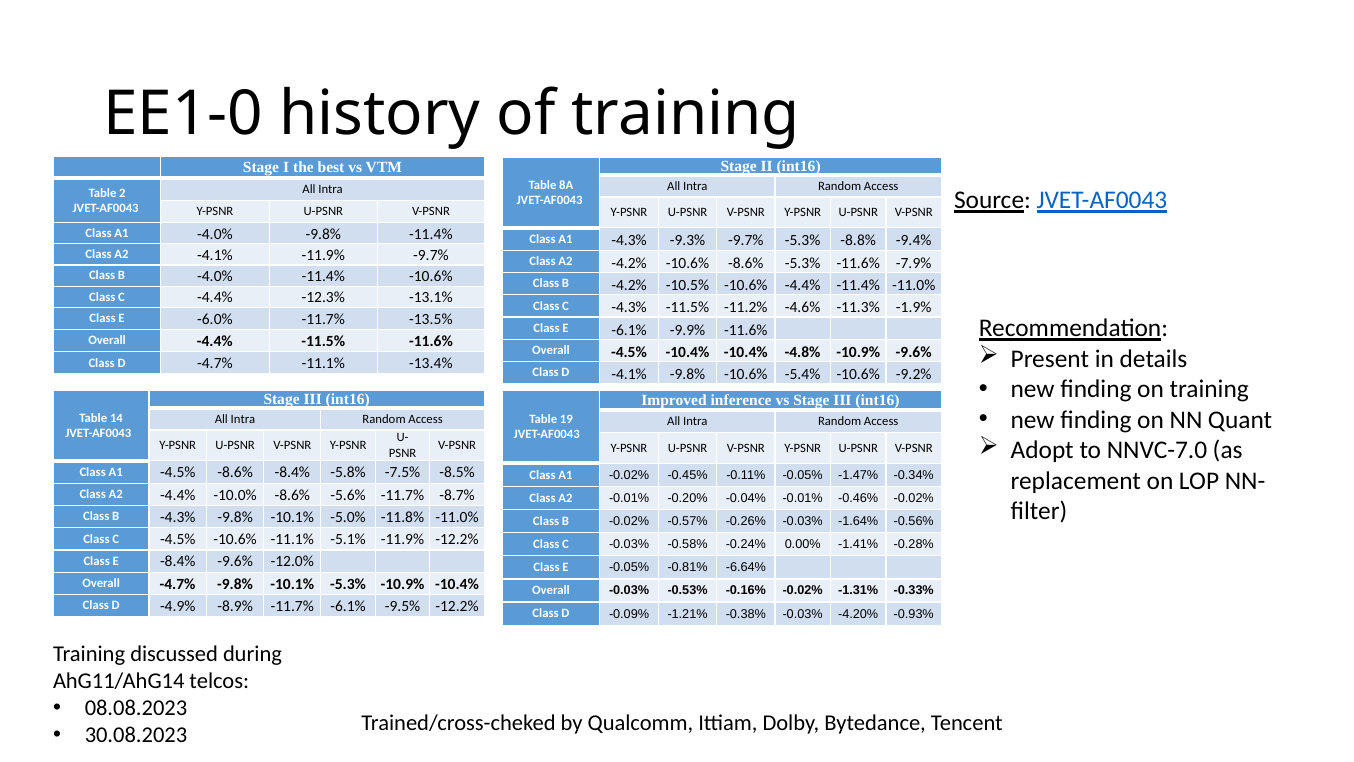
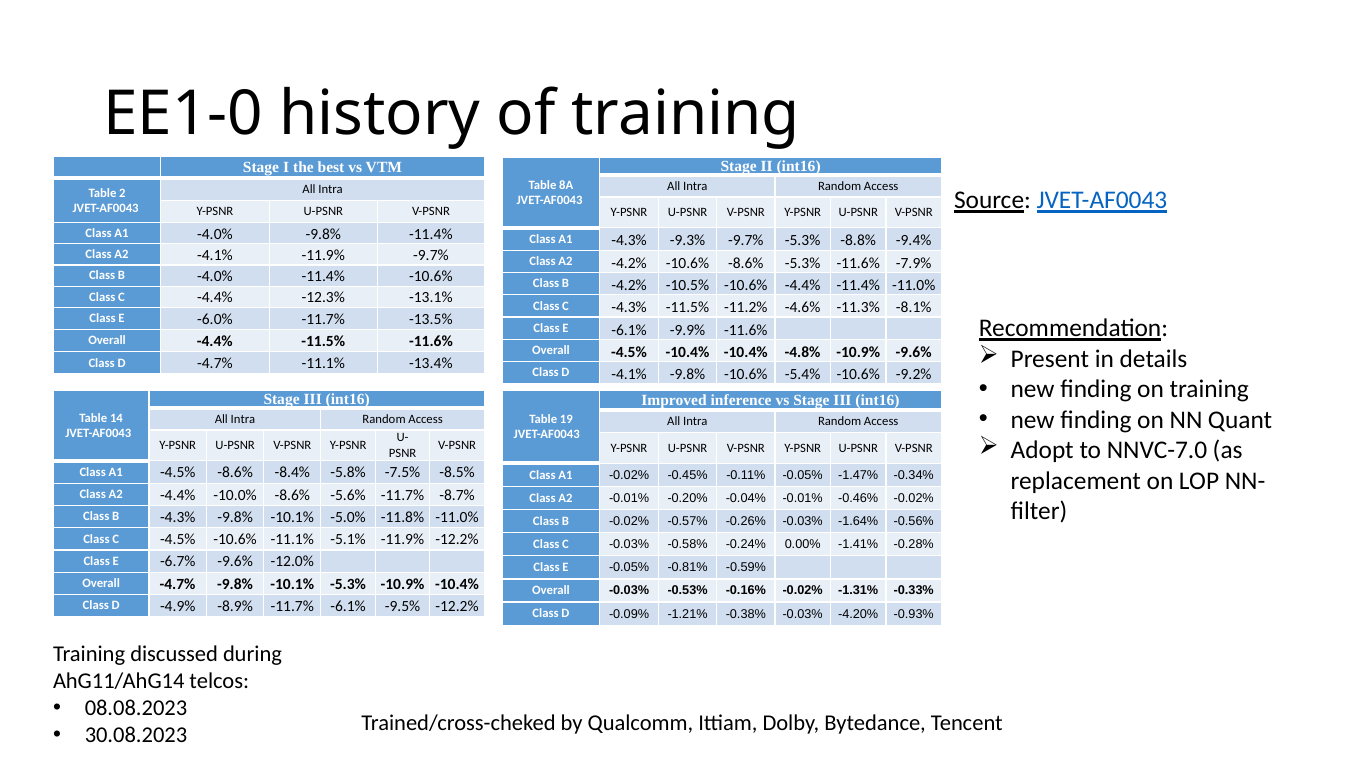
-1.9%: -1.9% -> -8.1% (914, 307)
E -8.4%: -8.4% -> -6.7% (178, 562)
-6.64%: -6.64% -> -0.59% (746, 567)
